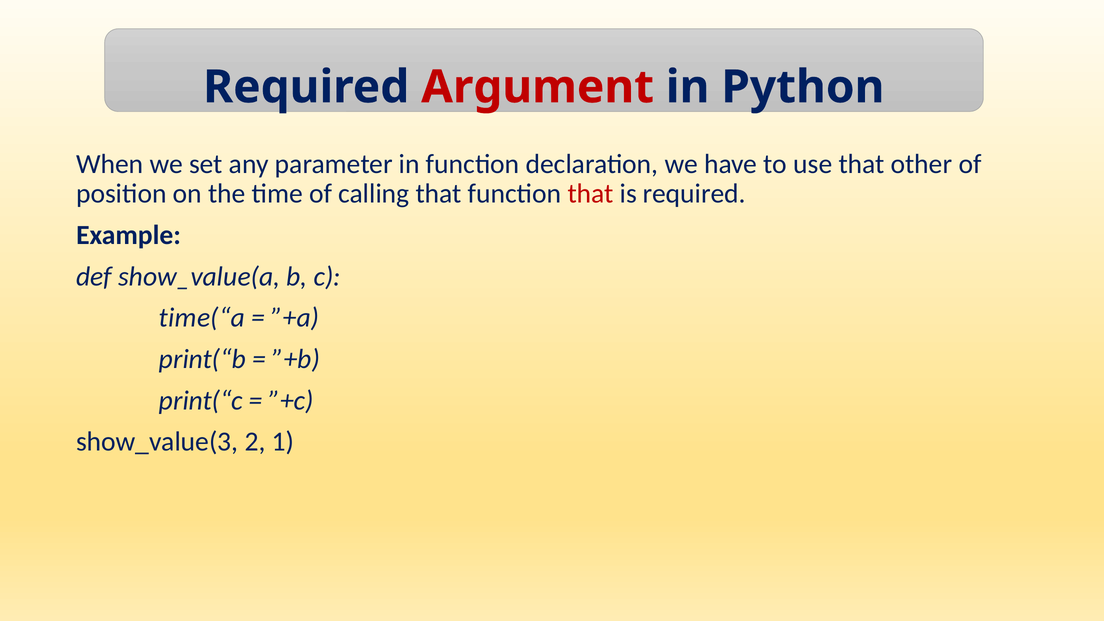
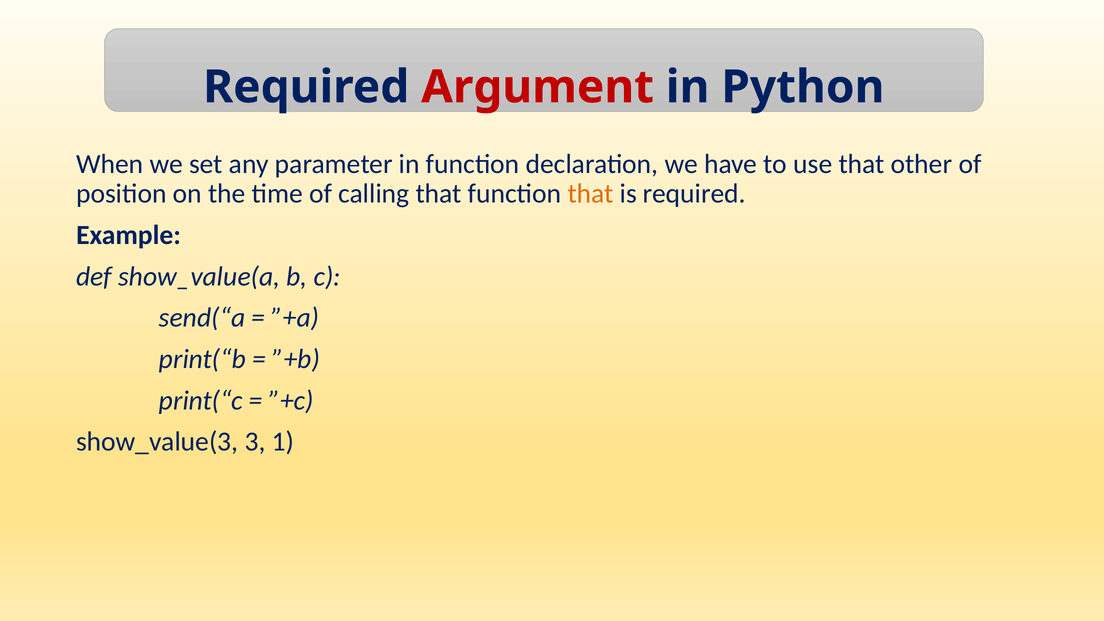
that colour: red -> orange (591, 194)
time(“a: time(“a -> send(“a (202, 318)
2: 2 -> 3 (255, 442)
